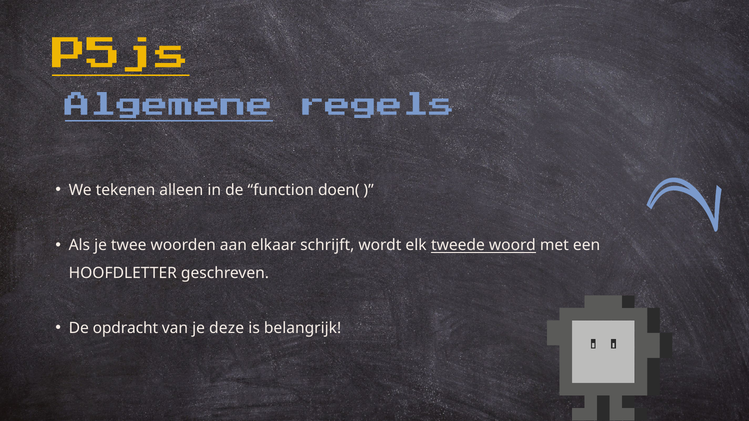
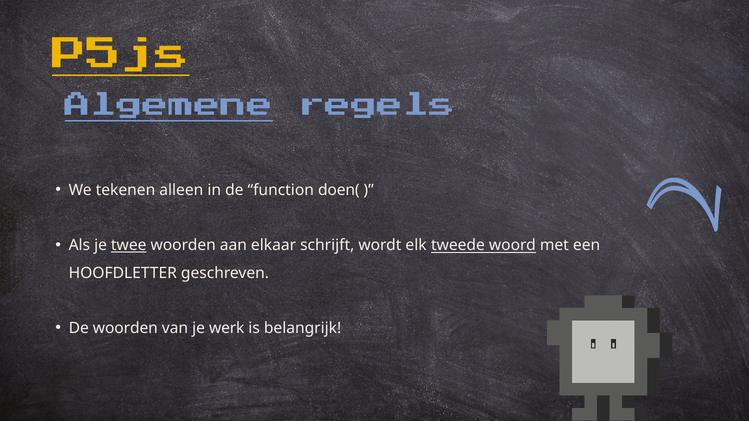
twee underline: none -> present (129, 246)
De opdracht: opdracht -> woorden (125, 328)
deze: deze -> werk (227, 328)
